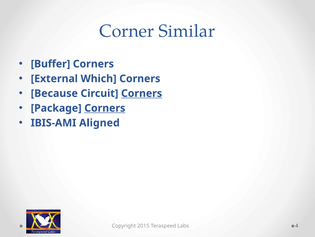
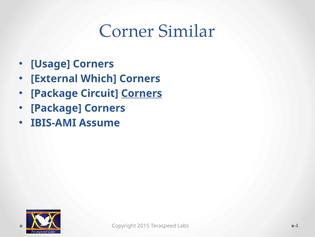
Buffer: Buffer -> Usage (50, 64)
Because: Because -> Package (54, 93)
Corners underline: present -> none (105, 108)
Aligned: Aligned -> Assume (99, 123)
